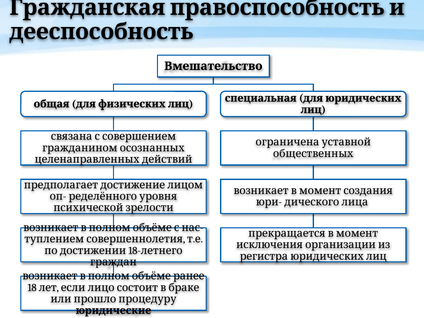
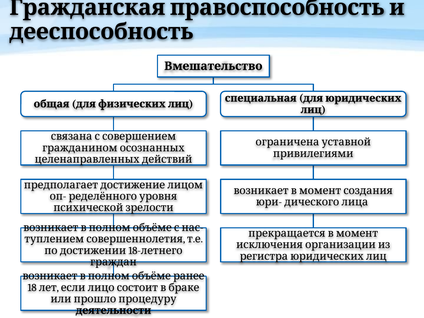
общественных: общественных -> привилегиями (313, 154)
юридические: юридические -> деятельности (113, 310)
